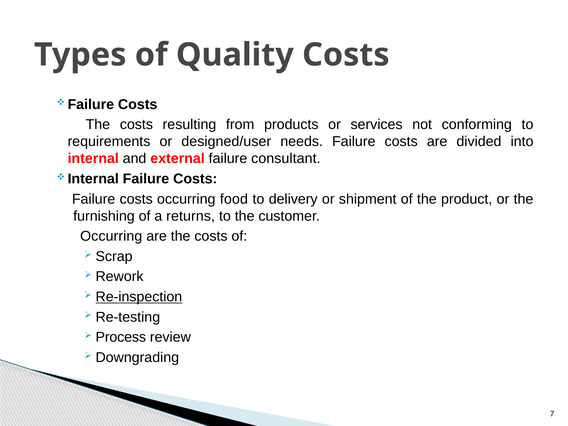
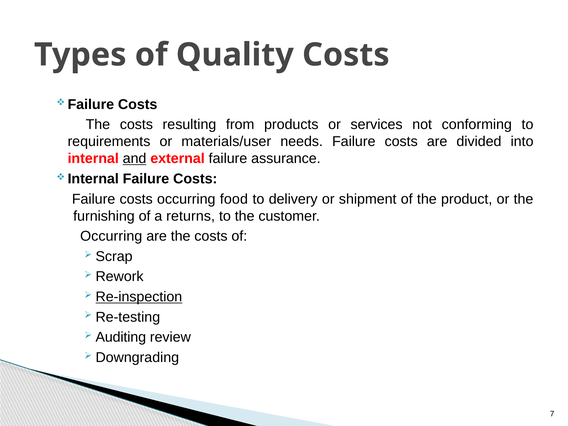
designed/user: designed/user -> materials/user (226, 142)
and underline: none -> present (135, 159)
consultant: consultant -> assurance (286, 159)
Process: Process -> Auditing (121, 337)
